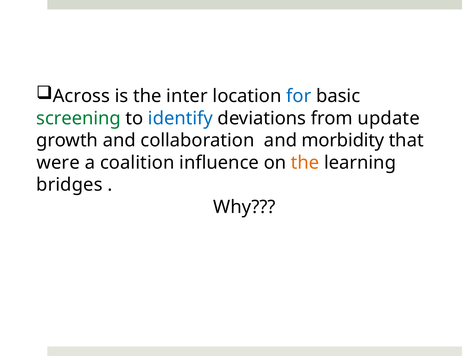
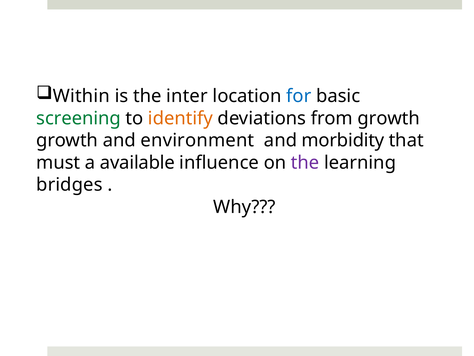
Across: Across -> Within (81, 96)
identify colour: blue -> orange (180, 118)
from update: update -> growth (389, 118)
collaboration: collaboration -> environment (197, 140)
were: were -> must (58, 162)
coalition: coalition -> available (137, 162)
the colour: orange -> purple (305, 162)
